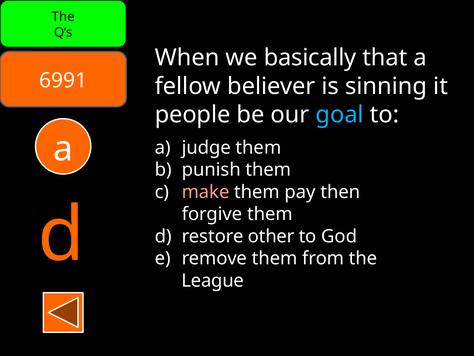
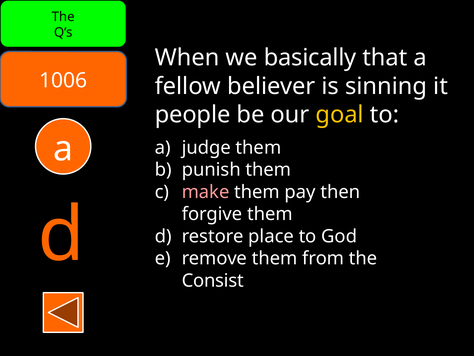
6991: 6991 -> 1006 (63, 80)
goal colour: light blue -> yellow (340, 115)
other: other -> place (271, 236)
League: League -> Consist (213, 280)
